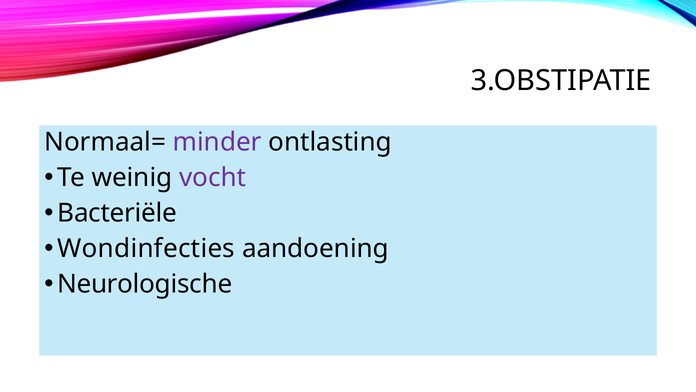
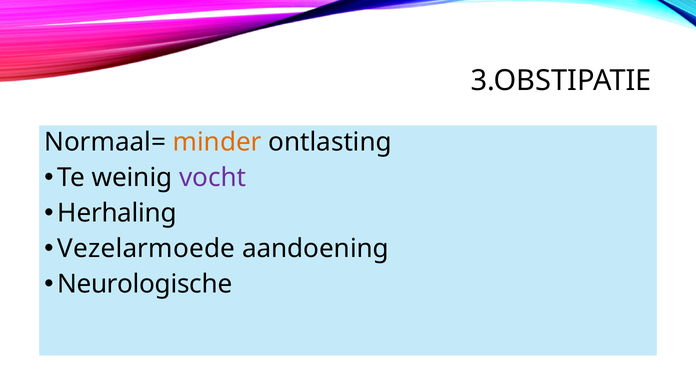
minder colour: purple -> orange (217, 142)
Bacteriële: Bacteriële -> Herhaling (117, 213)
Wondinfecties: Wondinfecties -> Vezelarmoede (146, 248)
